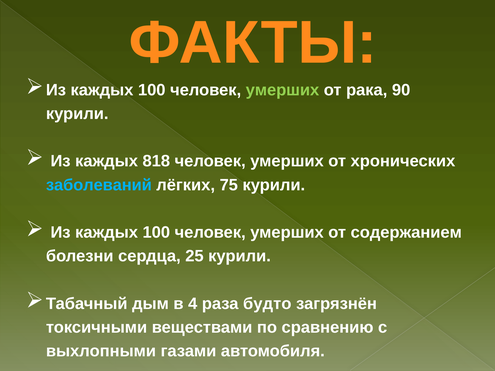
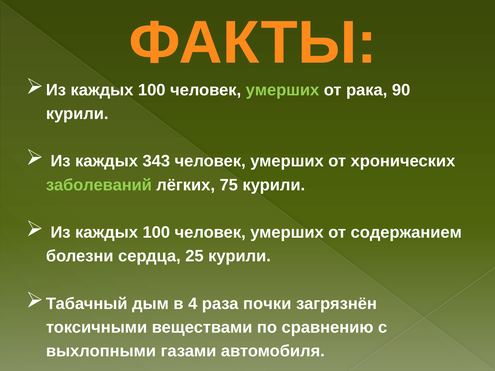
818: 818 -> 343 (156, 161)
заболеваний colour: light blue -> light green (99, 185)
будто: будто -> почки (267, 304)
